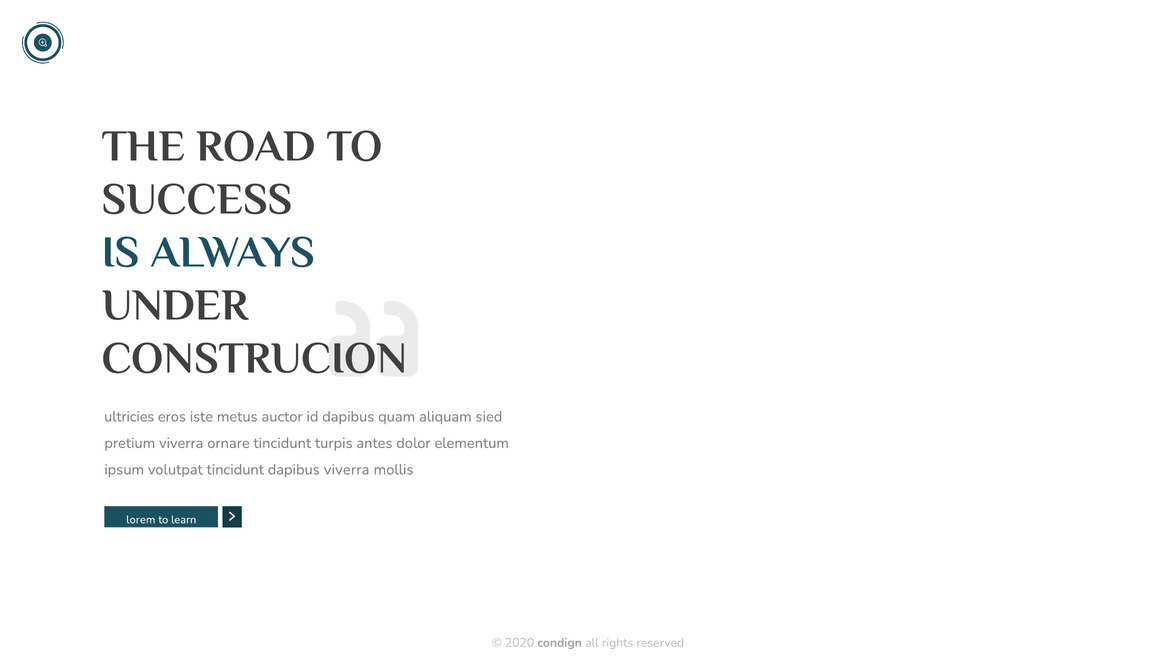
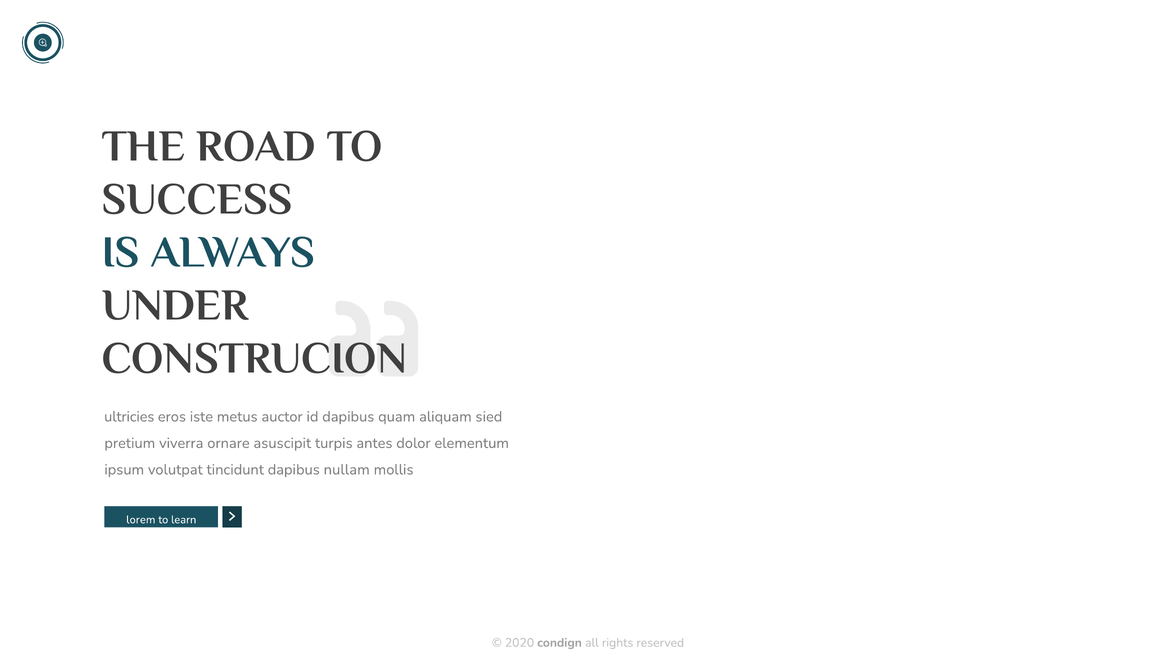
ornare tincidunt: tincidunt -> asuscipit (282, 443)
dapibus viverra: viverra -> nullam (347, 469)
